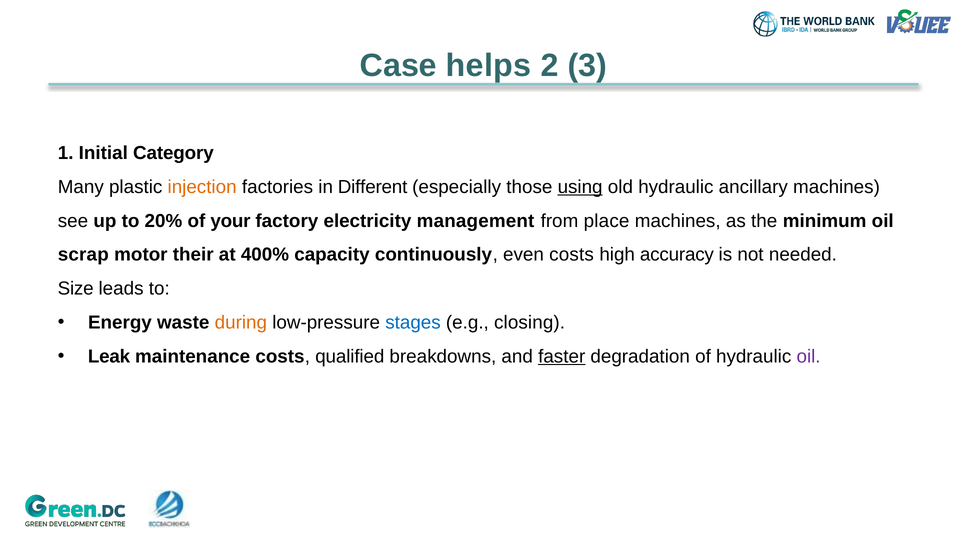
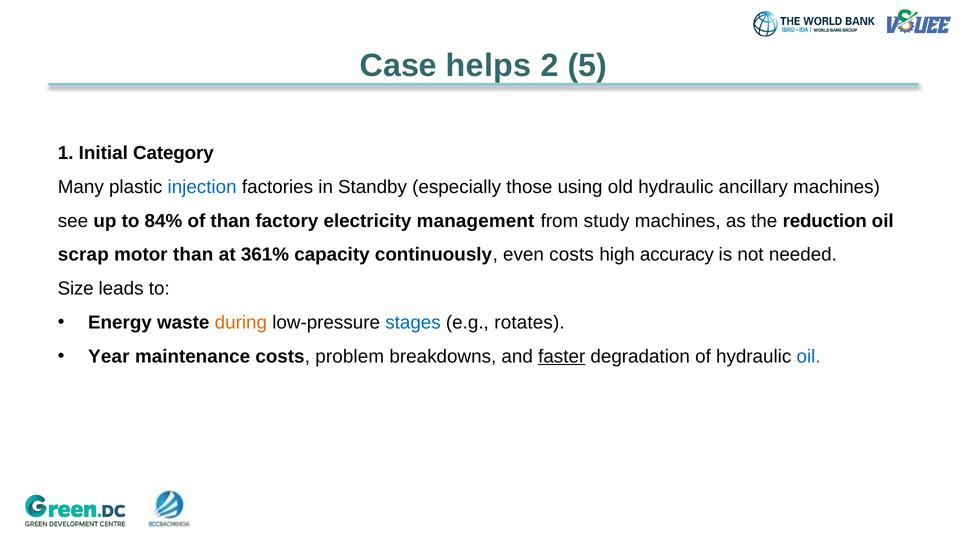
3: 3 -> 5 (587, 65)
injection colour: orange -> blue (202, 187)
Different: Different -> Standby (373, 187)
using underline: present -> none (580, 187)
20%: 20% -> 84% (163, 221)
of your: your -> than (230, 221)
place: place -> study (607, 221)
minimum: minimum -> reduction (825, 221)
motor their: their -> than (193, 255)
400%: 400% -> 361% (265, 255)
closing: closing -> rotates (530, 322)
Leak: Leak -> Year (109, 356)
qualified: qualified -> problem (350, 356)
oil colour: purple -> blue (809, 356)
